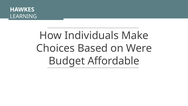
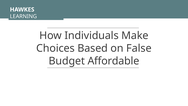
Were: Were -> False (139, 48)
